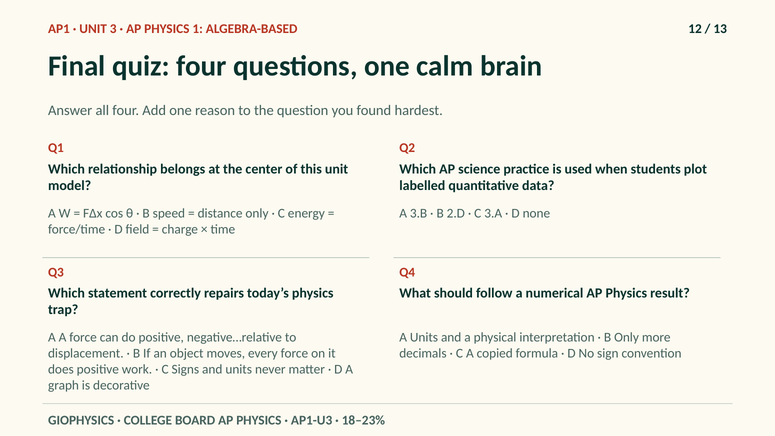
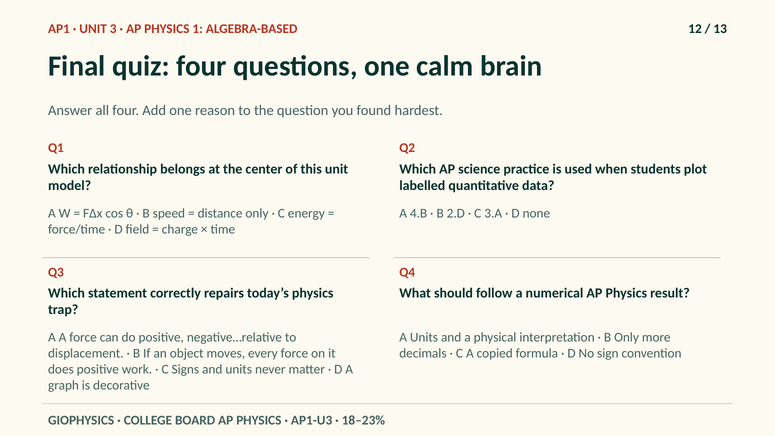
3.B: 3.B -> 4.B (419, 213)
